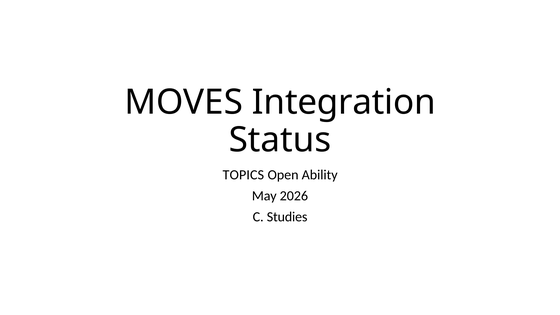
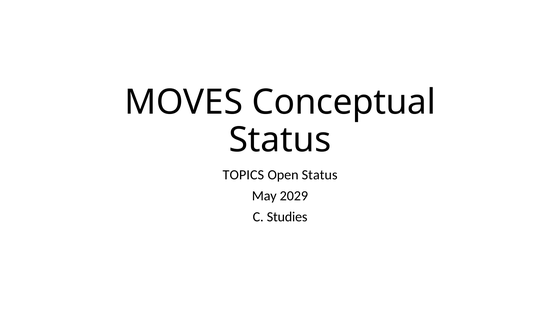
Integration: Integration -> Conceptual (344, 102)
Open Ability: Ability -> Status (320, 175)
2026: 2026 -> 2029 (294, 196)
